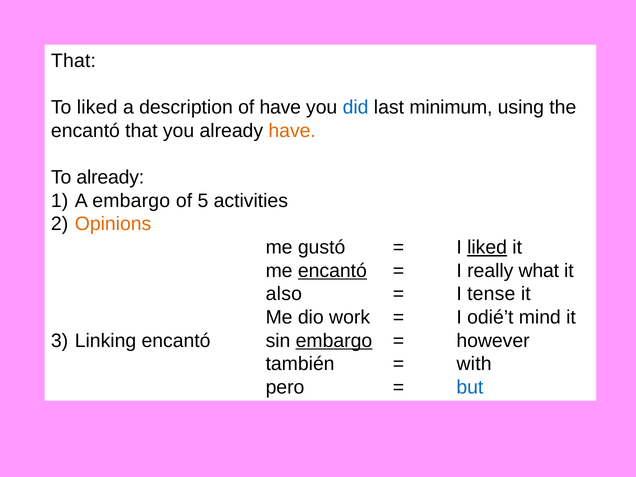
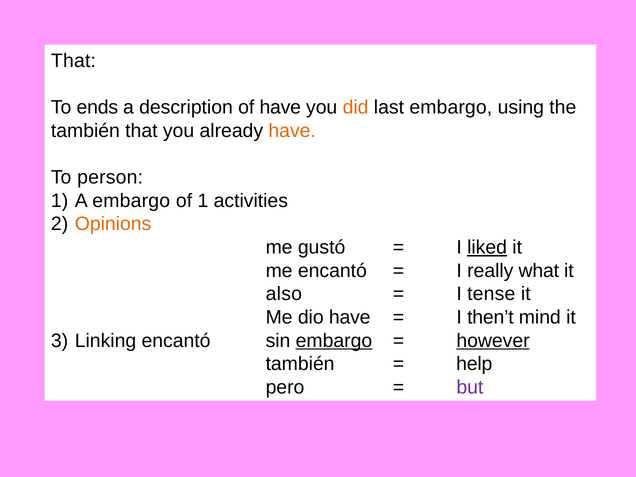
To liked: liked -> ends (97, 107)
did colour: blue -> orange (356, 107)
last minimum: minimum -> embargo (451, 107)
encantó: encantó -> también (85, 131)
To already: already -> person (110, 177)
of 5: 5 -> 1 (203, 201)
encantó underline: present -> none (332, 271)
dio work: work -> have (350, 317)
odié’t: odié’t -> then’t (490, 317)
however underline: none -> present (493, 341)
with: with -> help (474, 364)
but colour: blue -> purple (470, 387)
